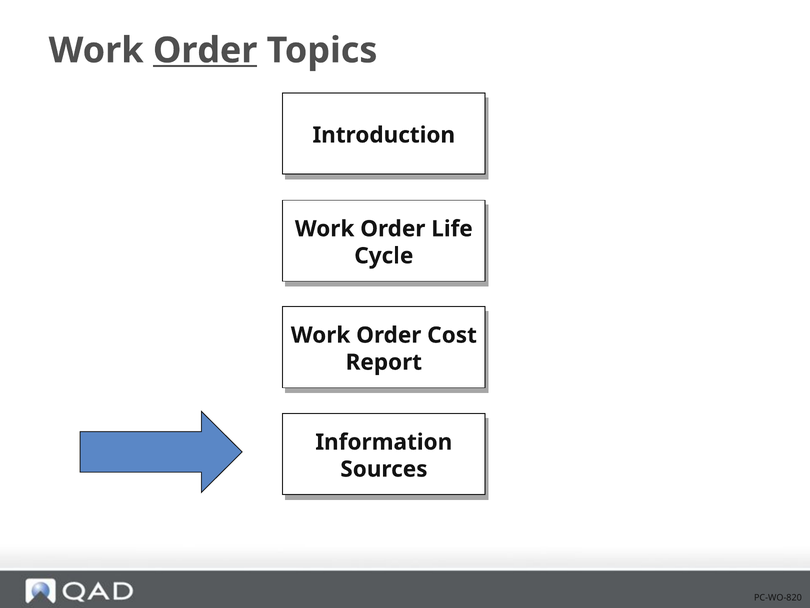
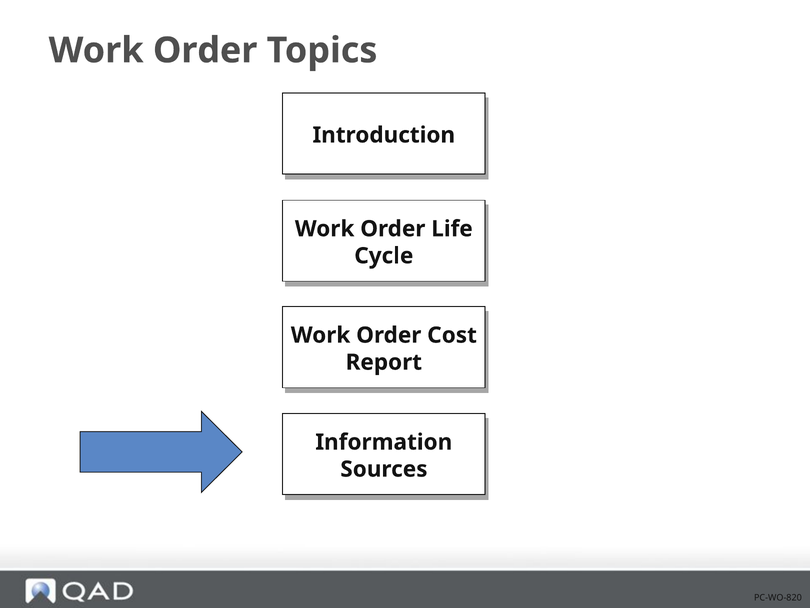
Order underline: present -> none (205, 50)
